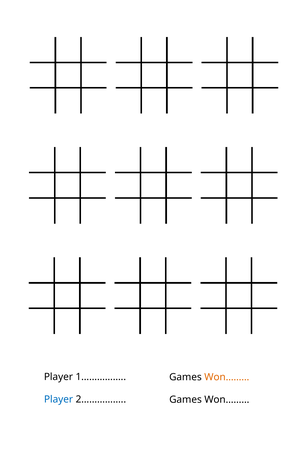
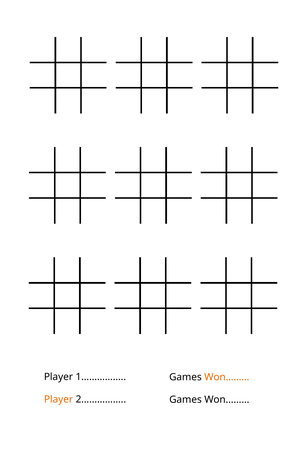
Player colour: blue -> orange (59, 400)
